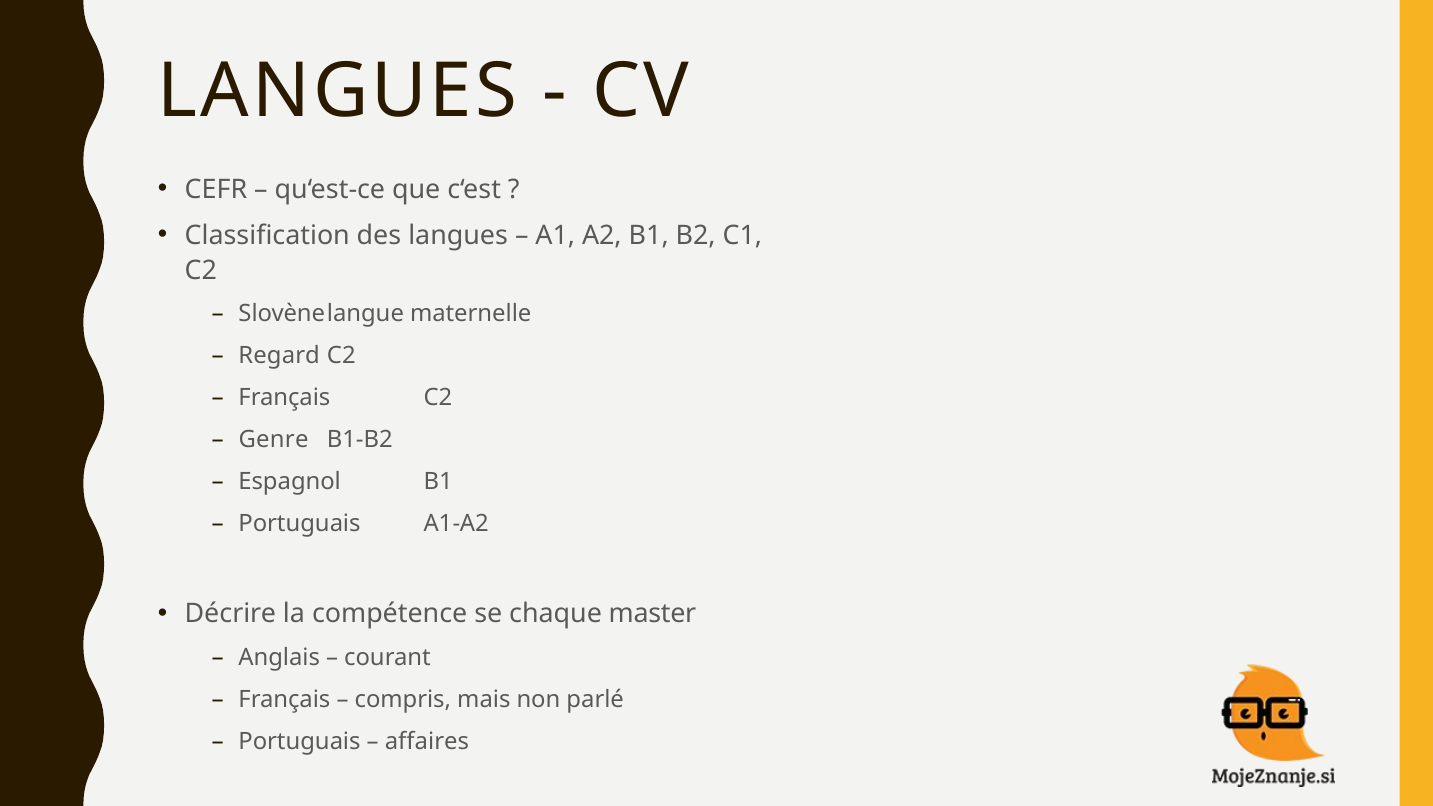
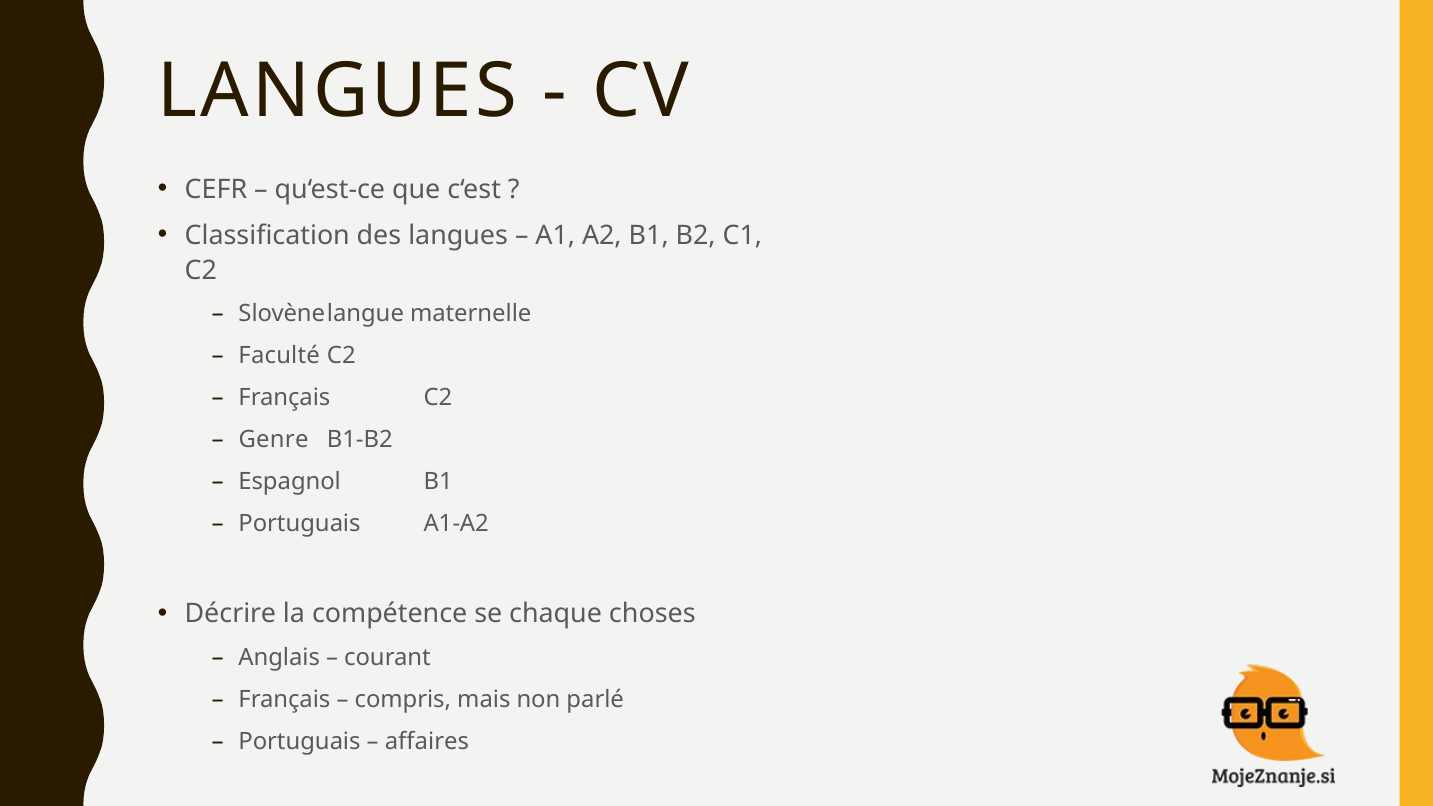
Regard: Regard -> Faculté (279, 356)
master: master -> choses (652, 614)
